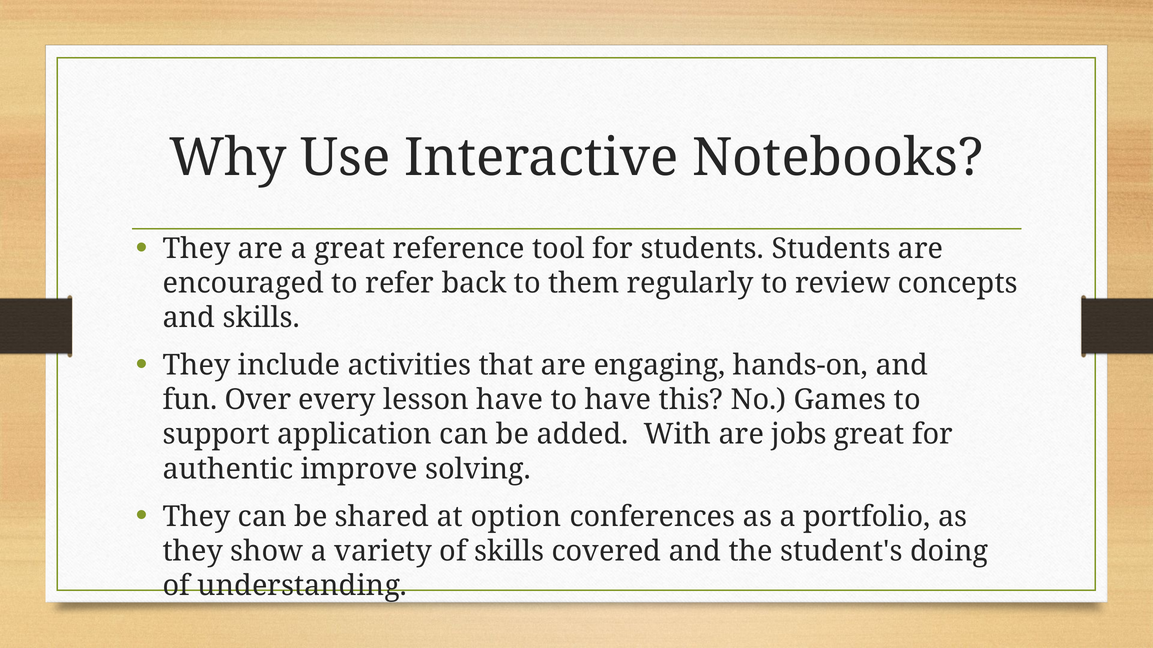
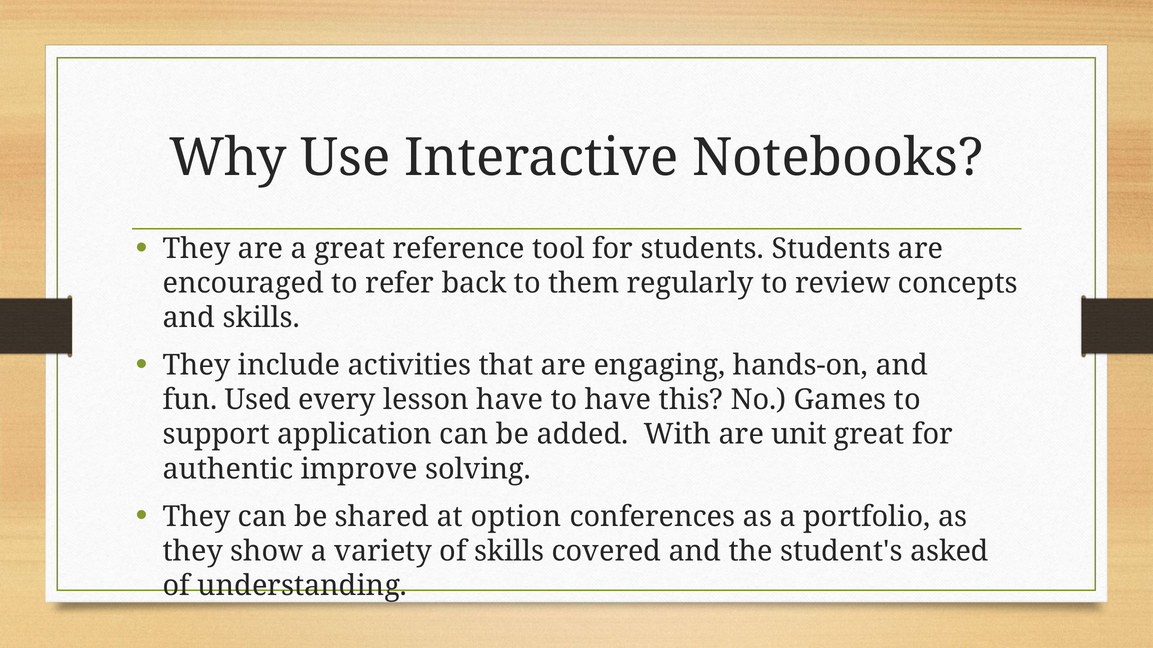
Over: Over -> Used (258, 400)
jobs: jobs -> unit (799, 435)
doing: doing -> asked (949, 552)
